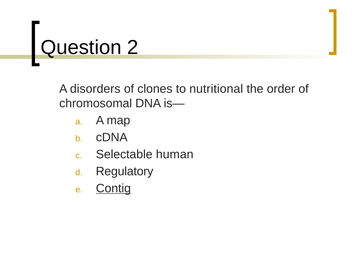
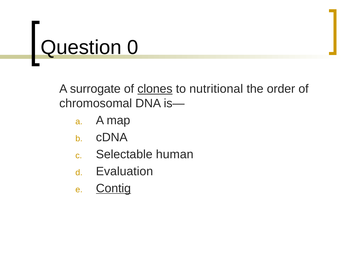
2: 2 -> 0 (133, 48)
disorders: disorders -> surrogate (95, 89)
clones underline: none -> present (155, 89)
Regulatory: Regulatory -> Evaluation (124, 171)
